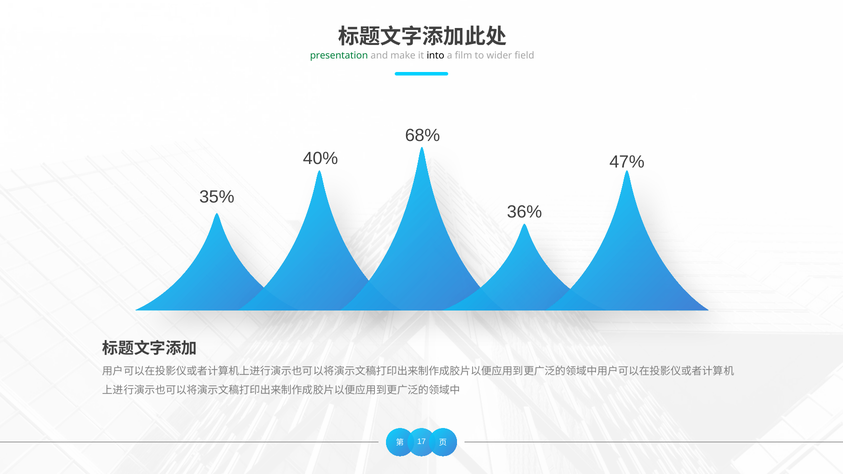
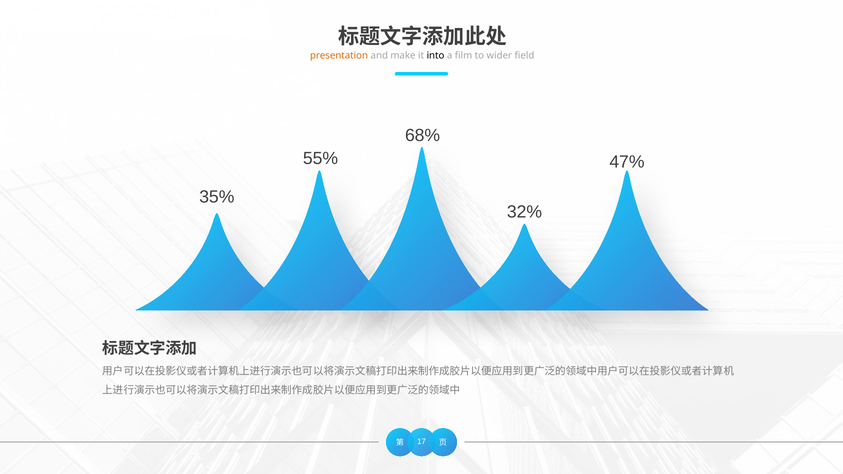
presentation colour: green -> orange (339, 56)
40%: 40% -> 55% (320, 158)
36%: 36% -> 32% (524, 212)
